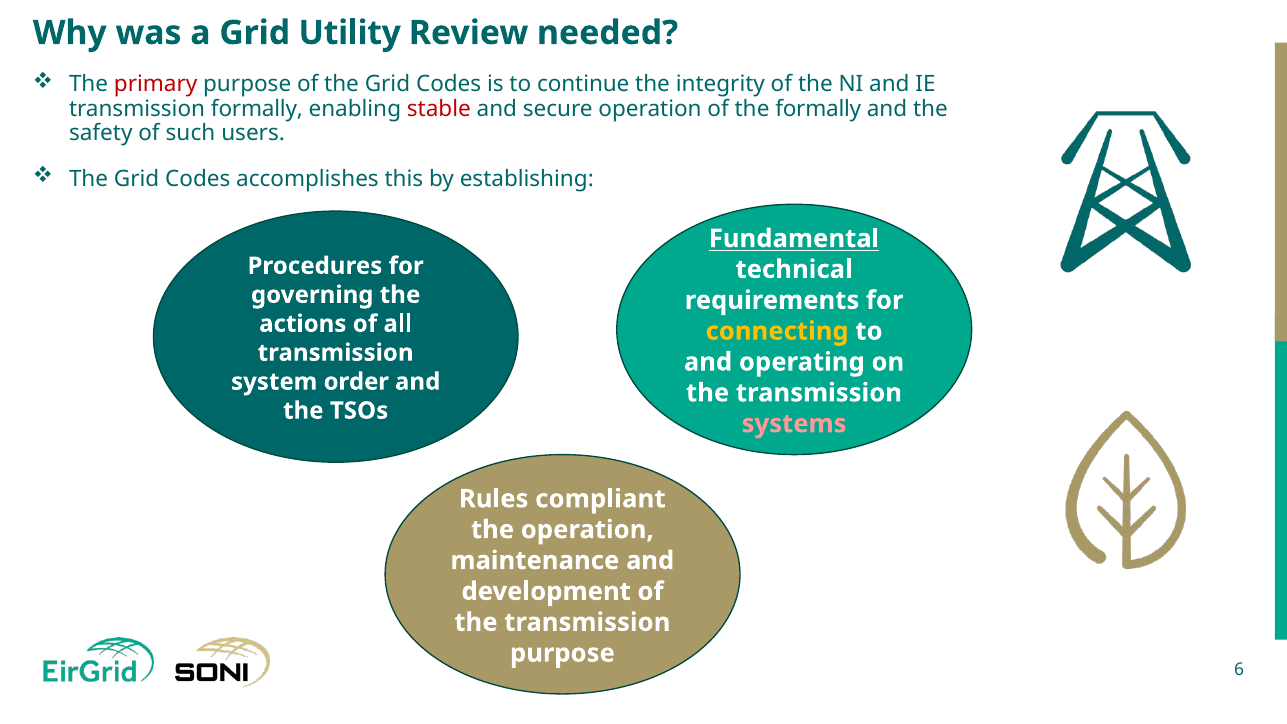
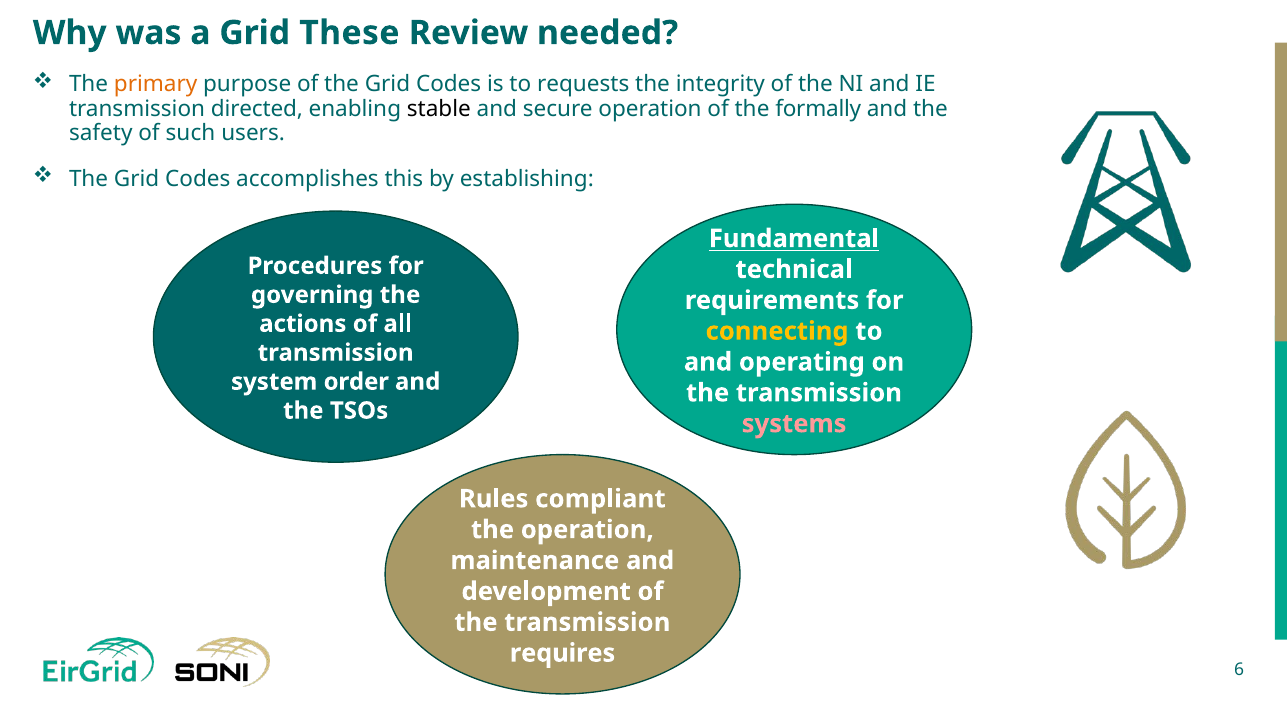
Utility: Utility -> These (349, 33)
primary colour: red -> orange (156, 84)
continue: continue -> requests (583, 84)
transmission formally: formally -> directed (257, 109)
stable colour: red -> black (439, 109)
purpose: purpose -> requires (563, 653)
